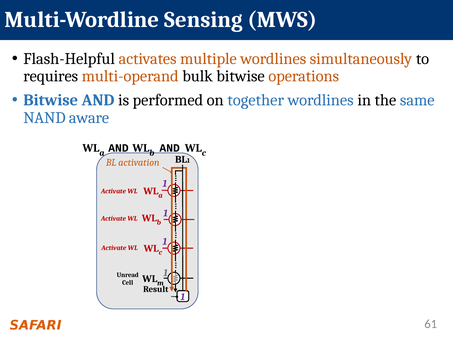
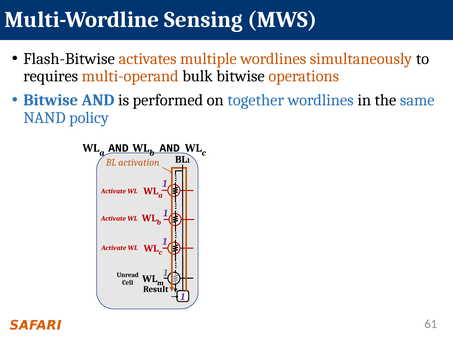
Flash-Helpful: Flash-Helpful -> Flash-Bitwise (69, 59)
aware: aware -> policy (89, 118)
